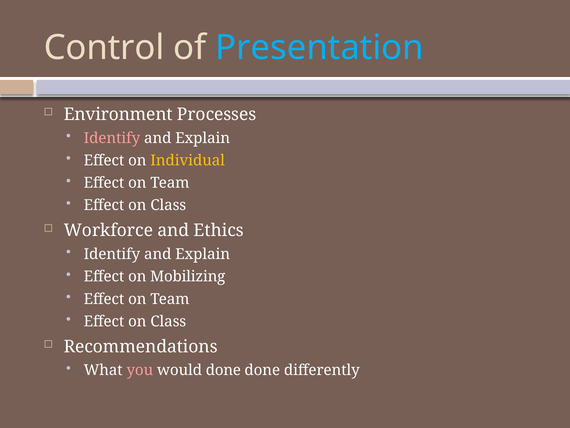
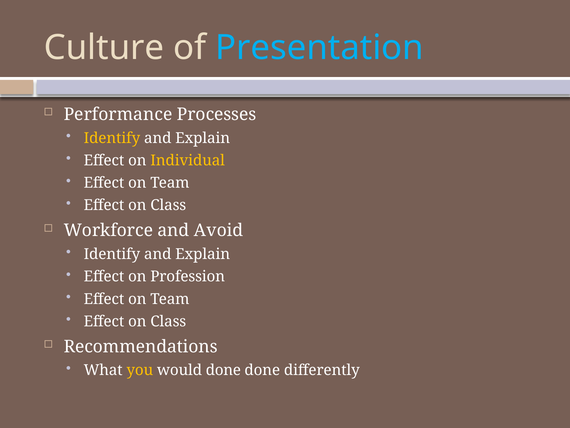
Control: Control -> Culture (104, 48)
Environment: Environment -> Performance (118, 114)
Identify colour: pink -> yellow (112, 138)
Ethics: Ethics -> Avoid (219, 230)
Mobilizing: Mobilizing -> Profession (188, 276)
you colour: pink -> yellow (140, 370)
